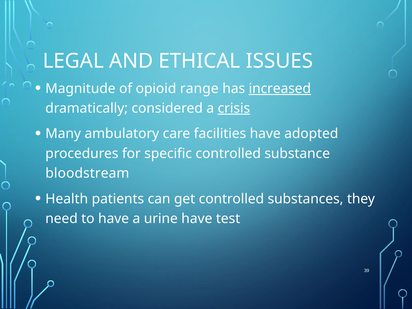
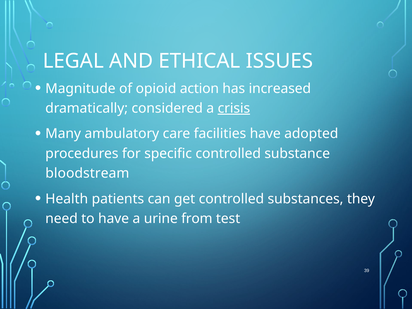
range: range -> action (199, 89)
increased underline: present -> none (280, 89)
urine have: have -> from (197, 219)
